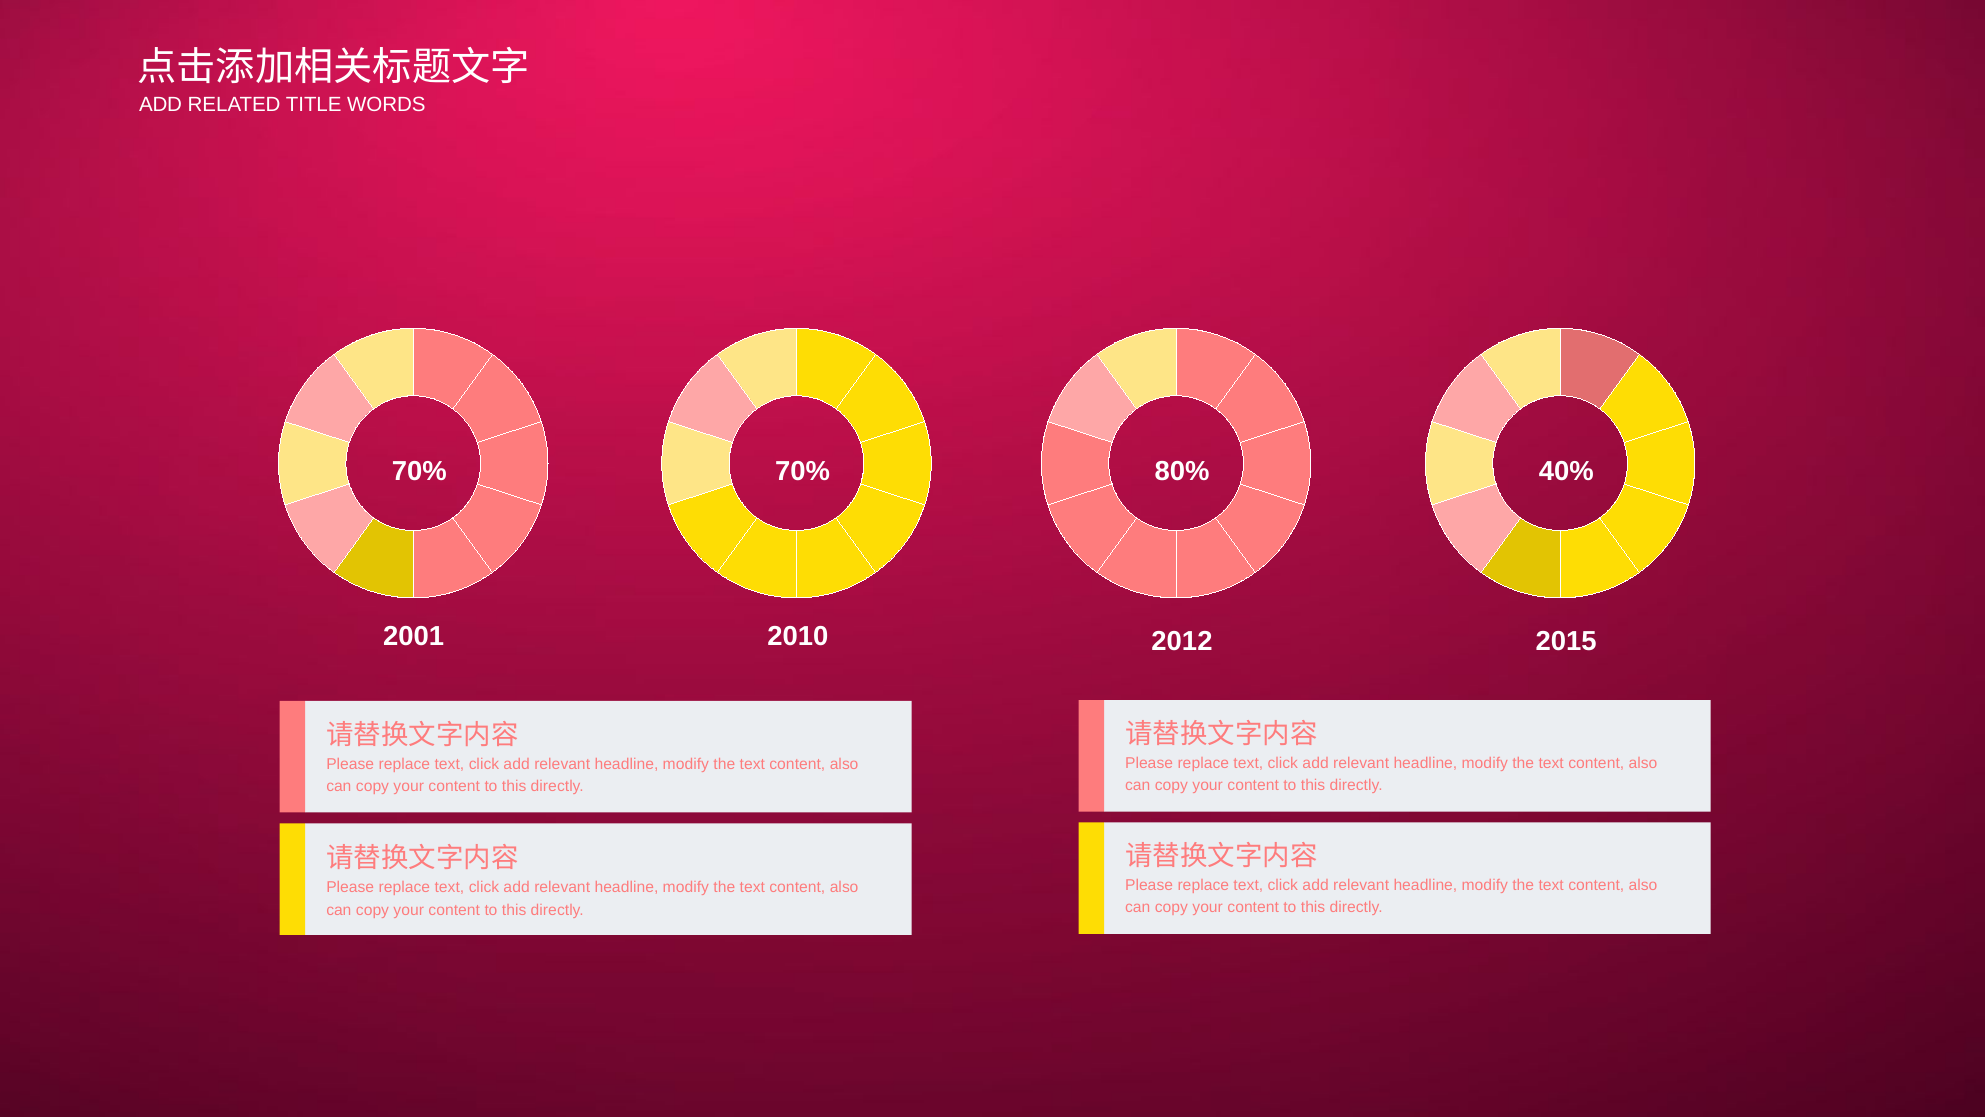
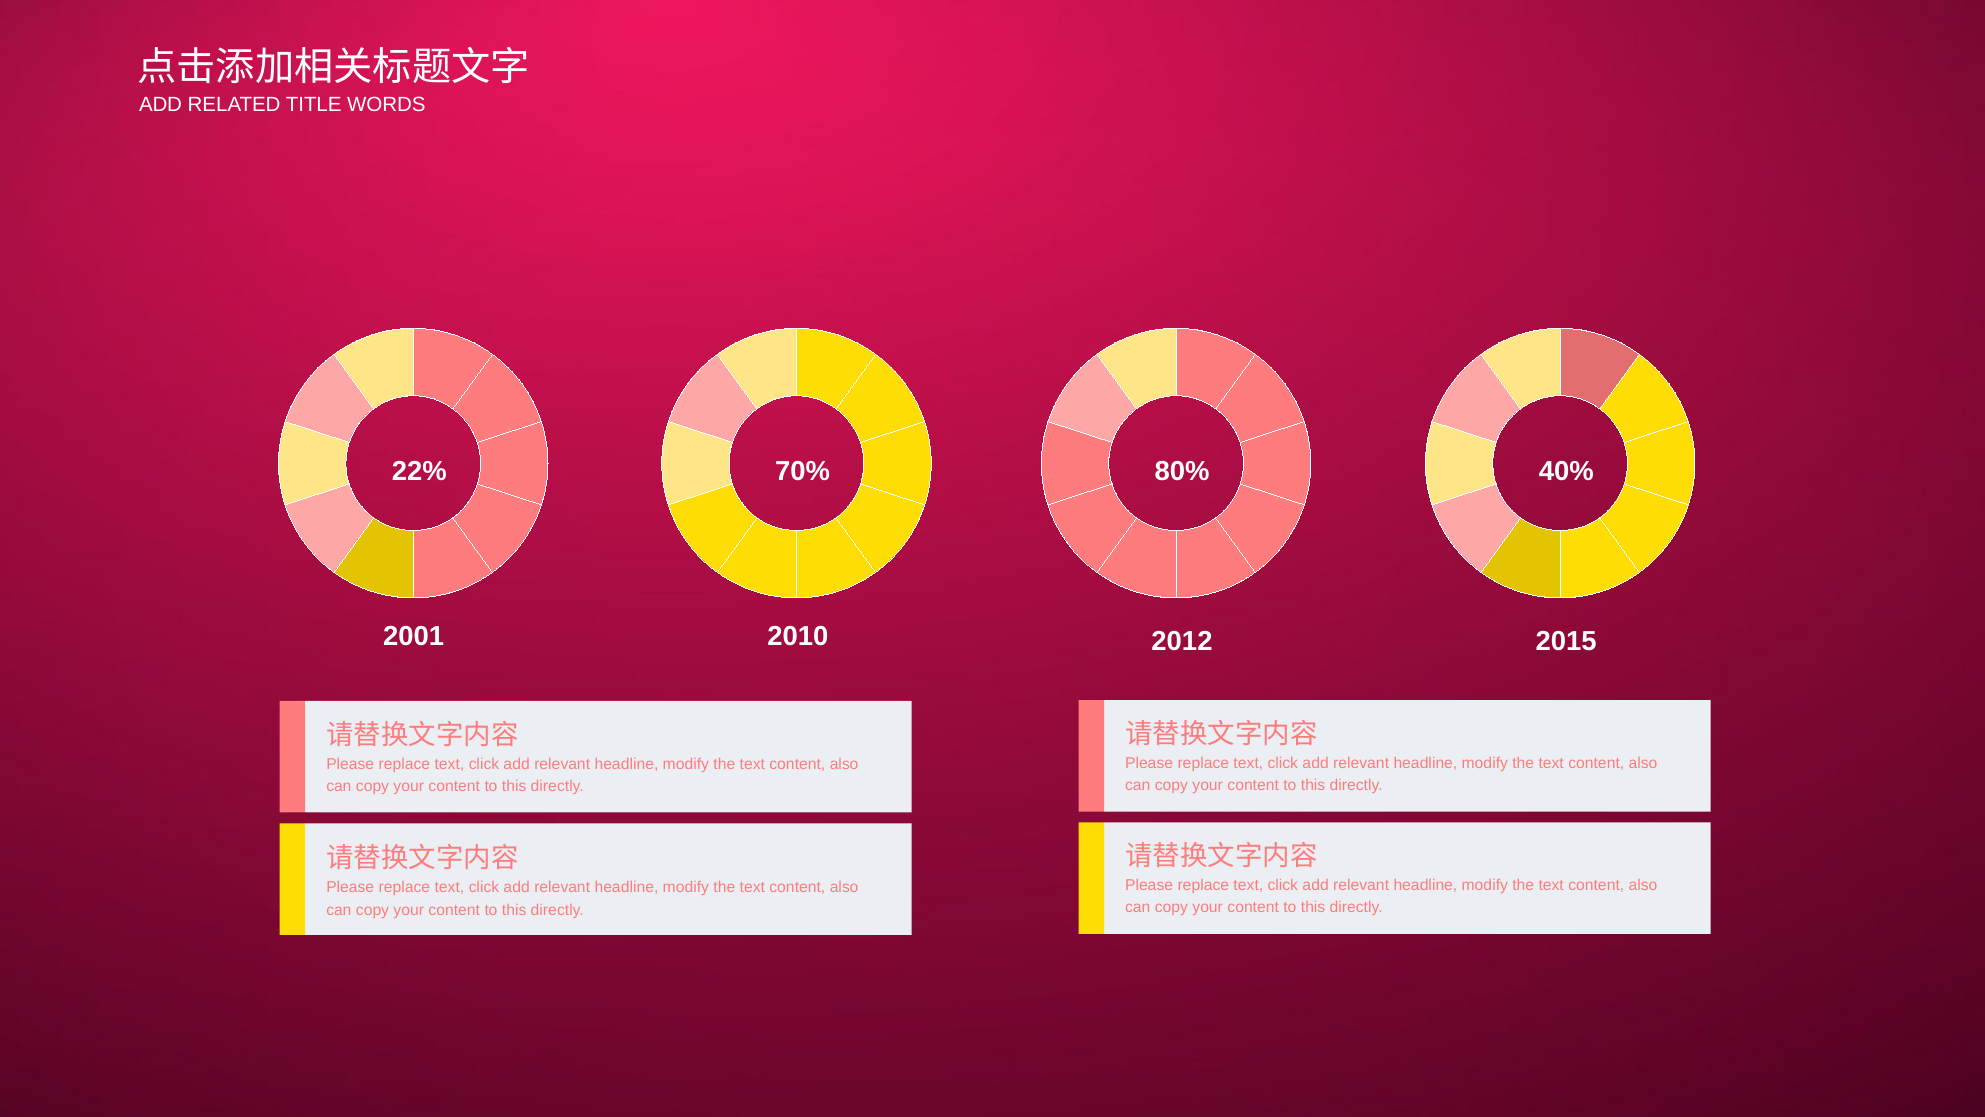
70%: 70% -> 22% (419, 472)
